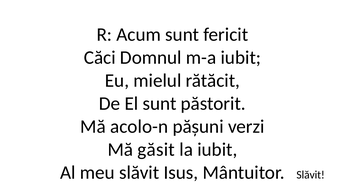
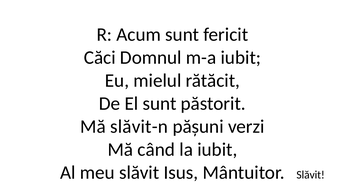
acolo-n: acolo-n -> slăvit-n (139, 127)
găsit: găsit -> când (156, 150)
